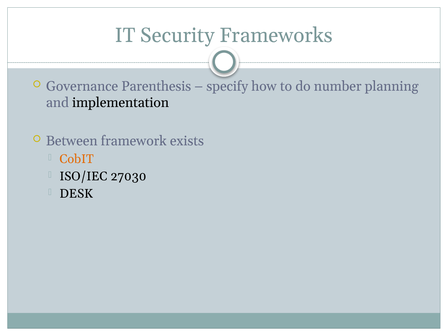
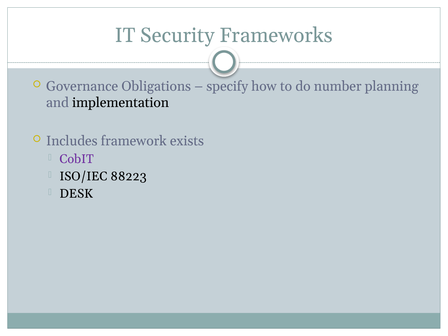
Parenthesis: Parenthesis -> Obligations (156, 86)
Between: Between -> Includes (72, 141)
CobIT colour: orange -> purple (77, 159)
27030: 27030 -> 88223 (129, 176)
